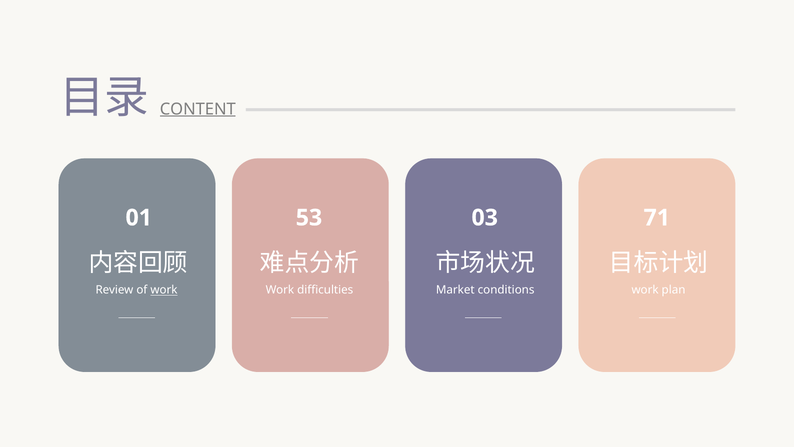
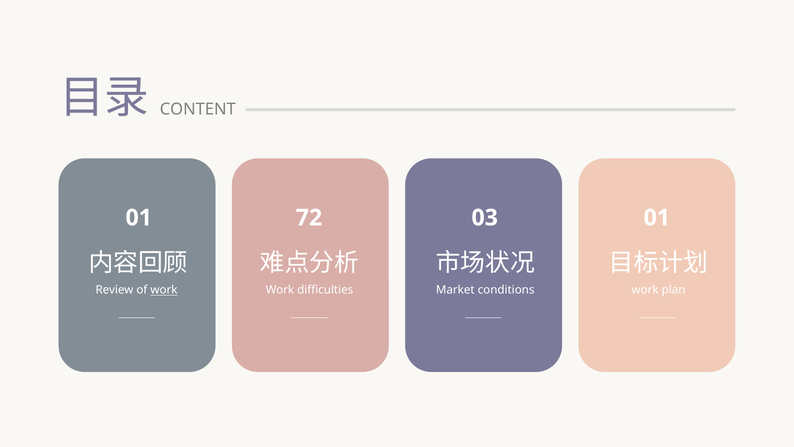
CONTENT underline: present -> none (198, 109)
53: 53 -> 72 (309, 218)
03 71: 71 -> 01 (657, 218)
